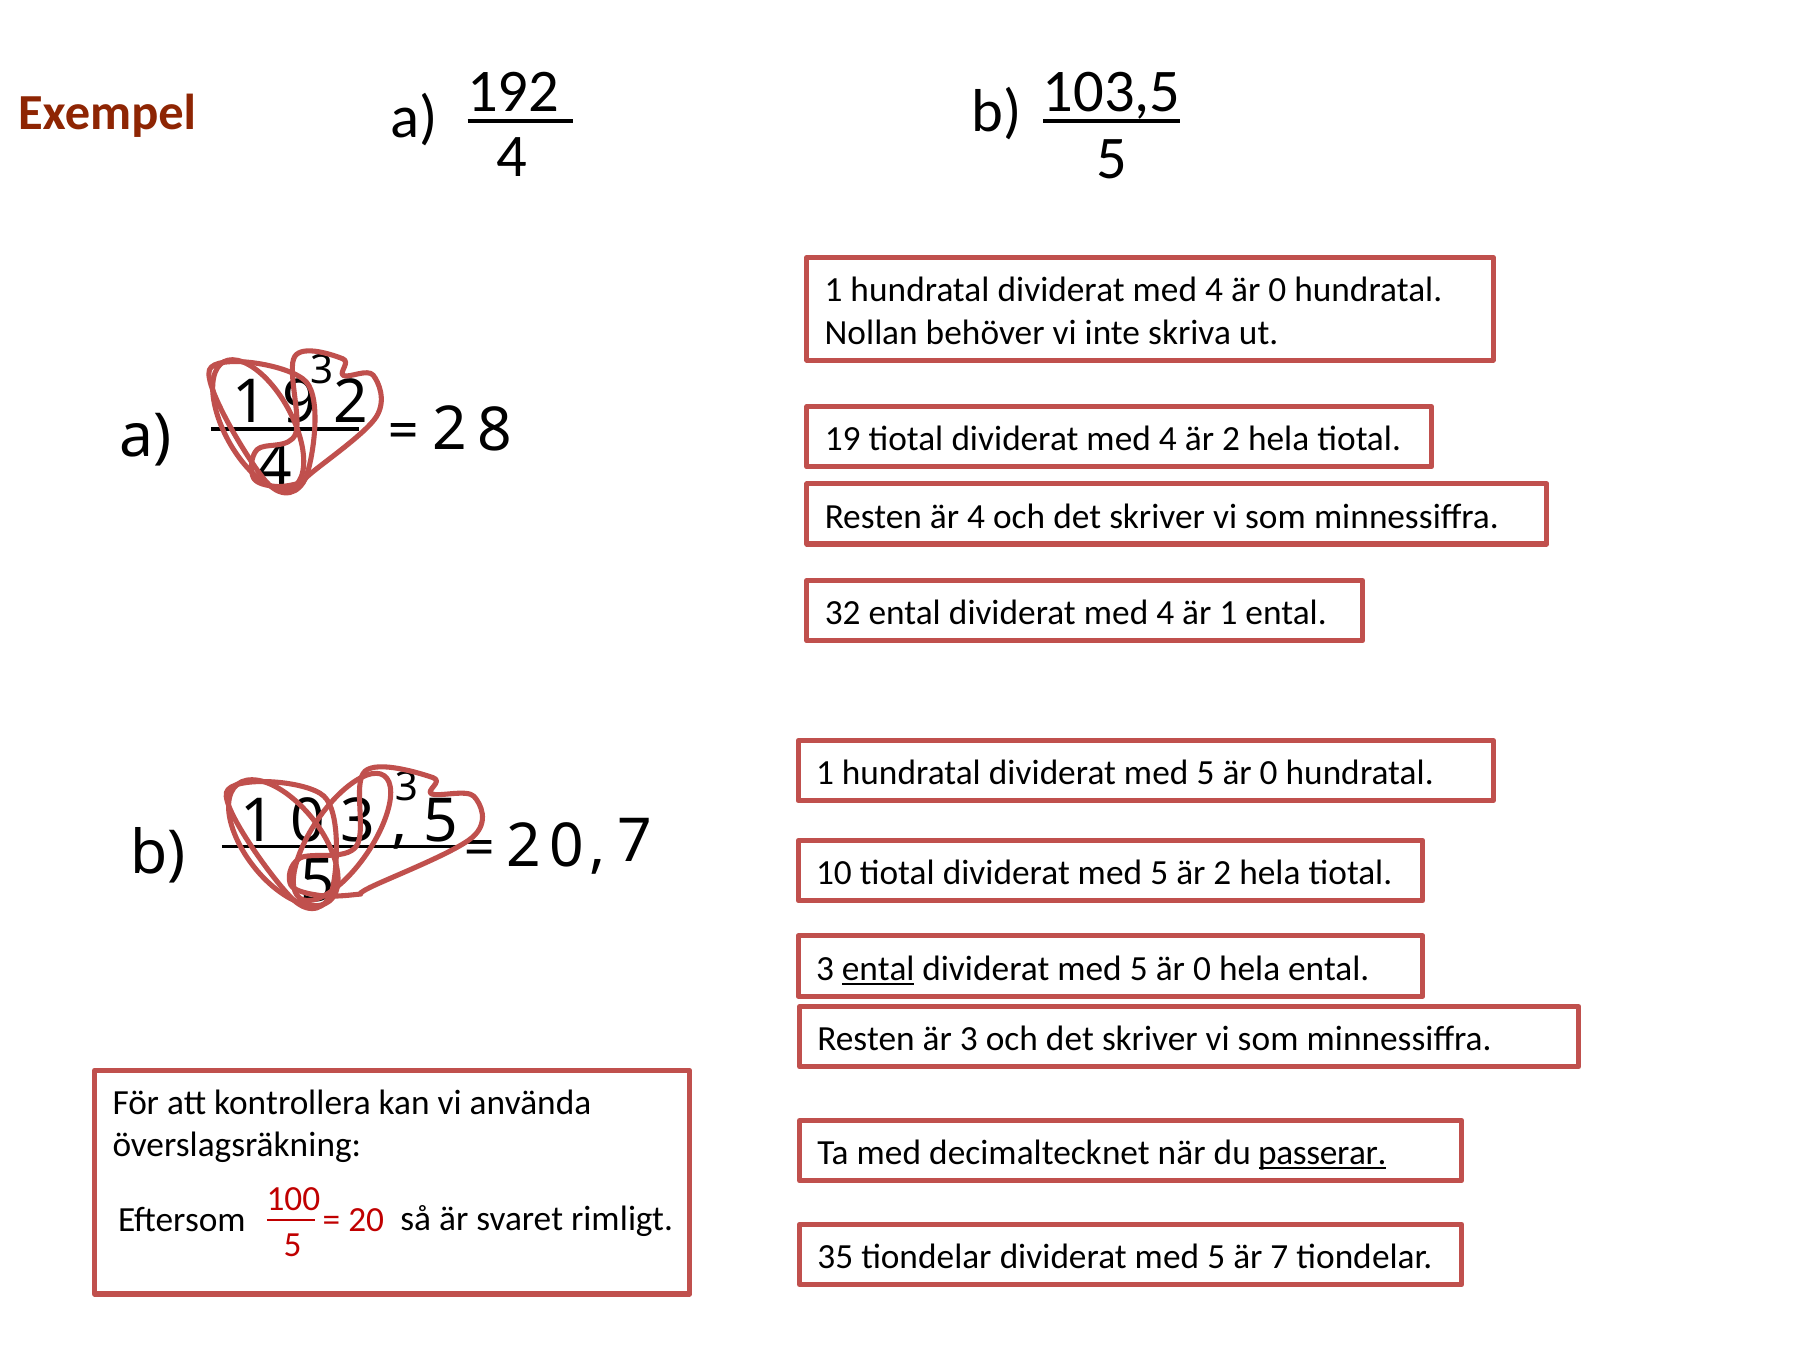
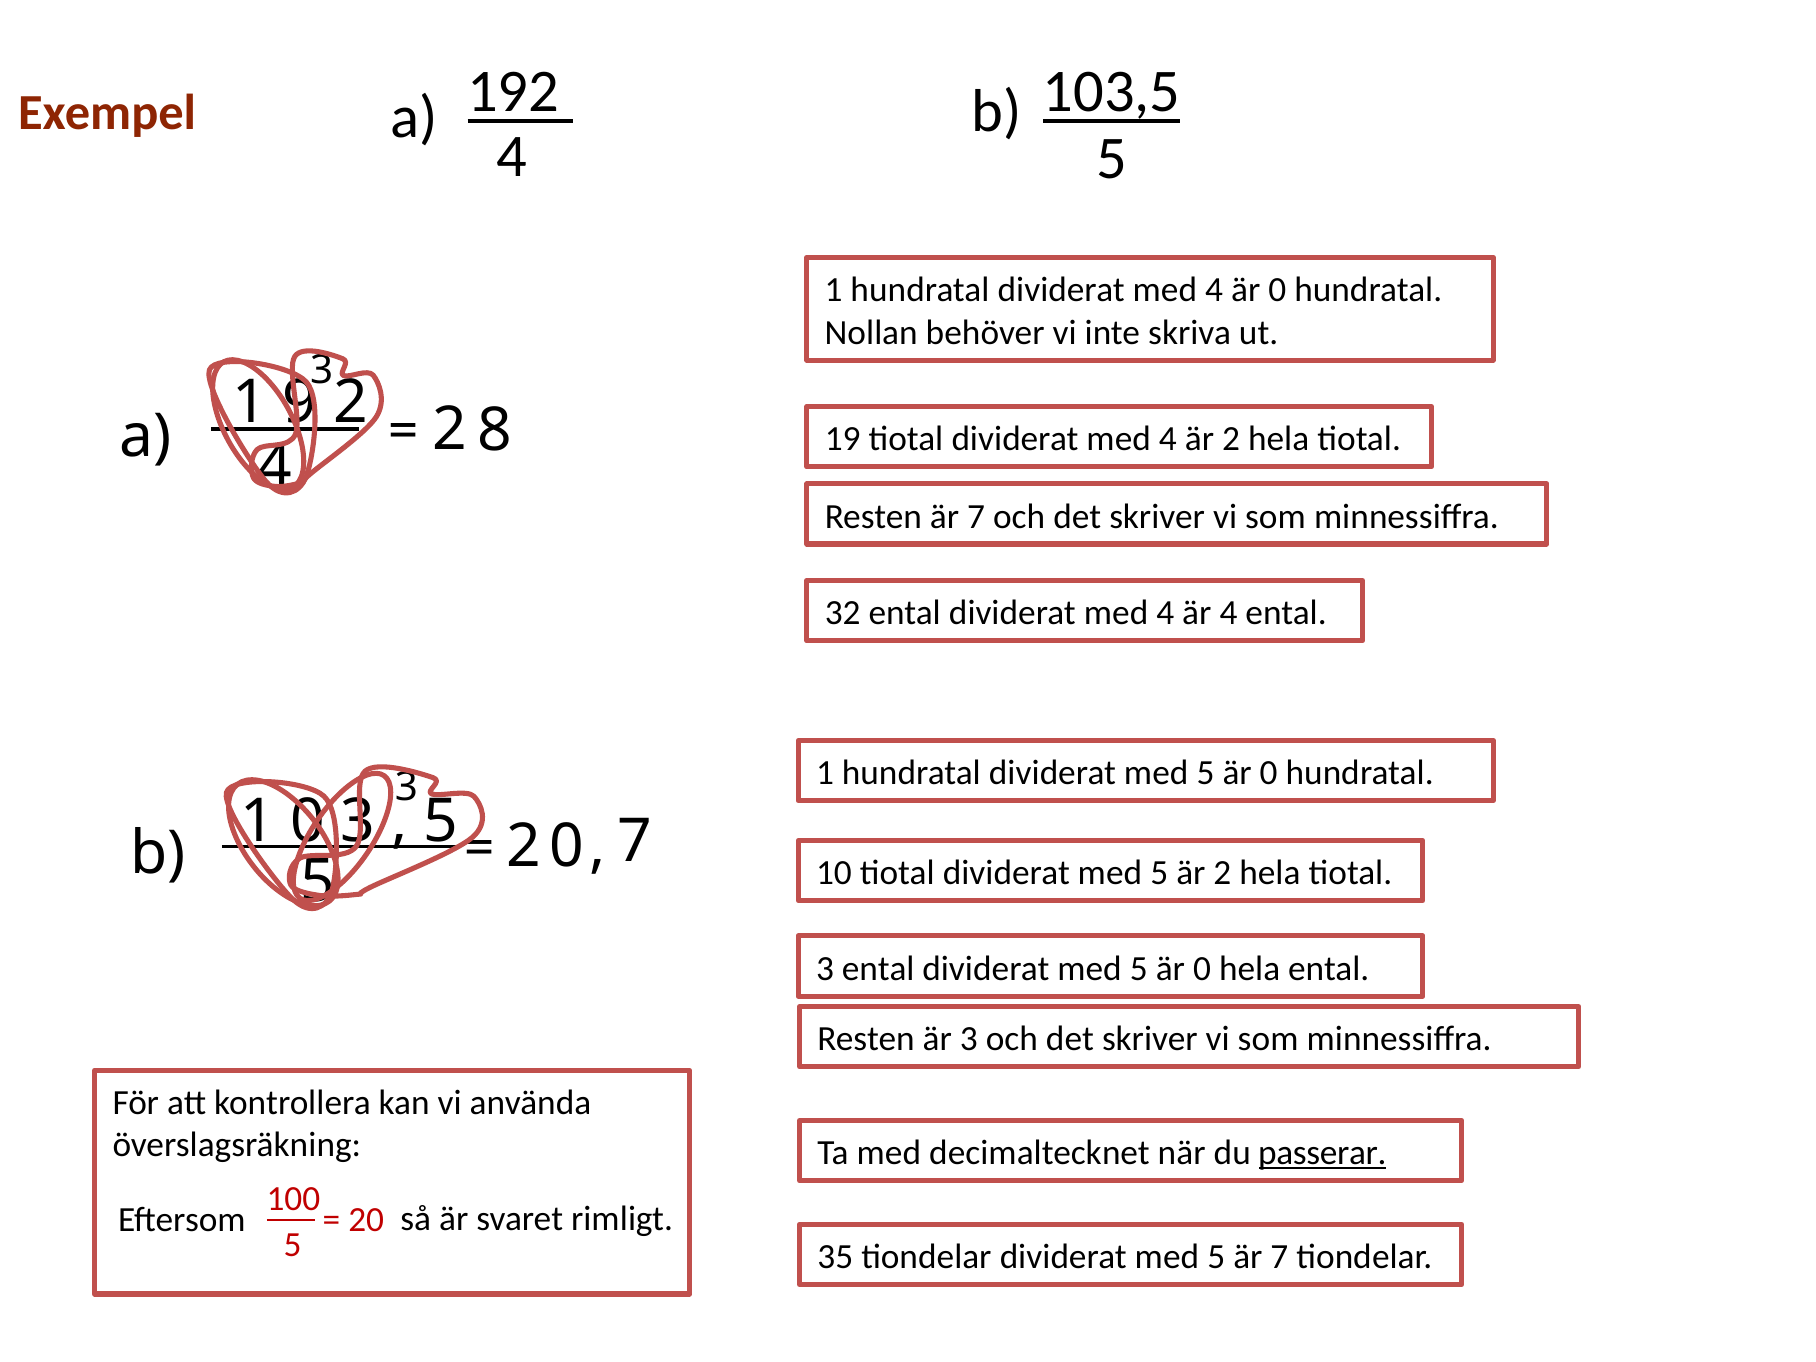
Resten är 4: 4 -> 7 (976, 516)
är 1: 1 -> 4 (1229, 613)
ental underline: present -> none (878, 969)
